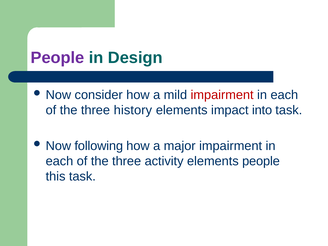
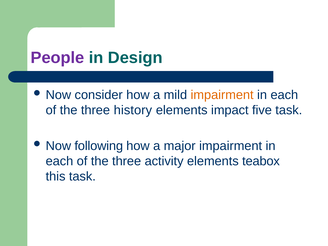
impairment colour: red -> orange (222, 95)
into: into -> five (262, 110)
elements people: people -> teabox (261, 161)
